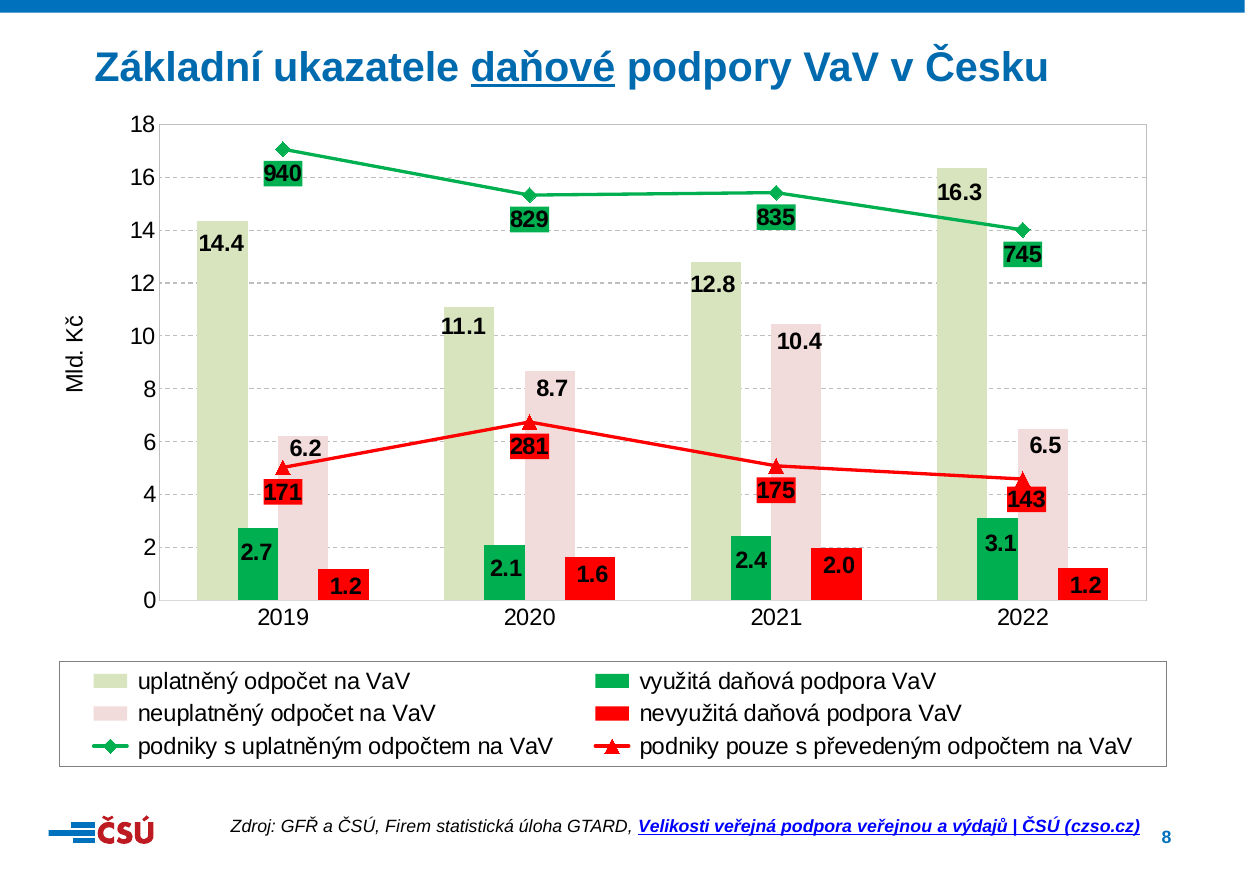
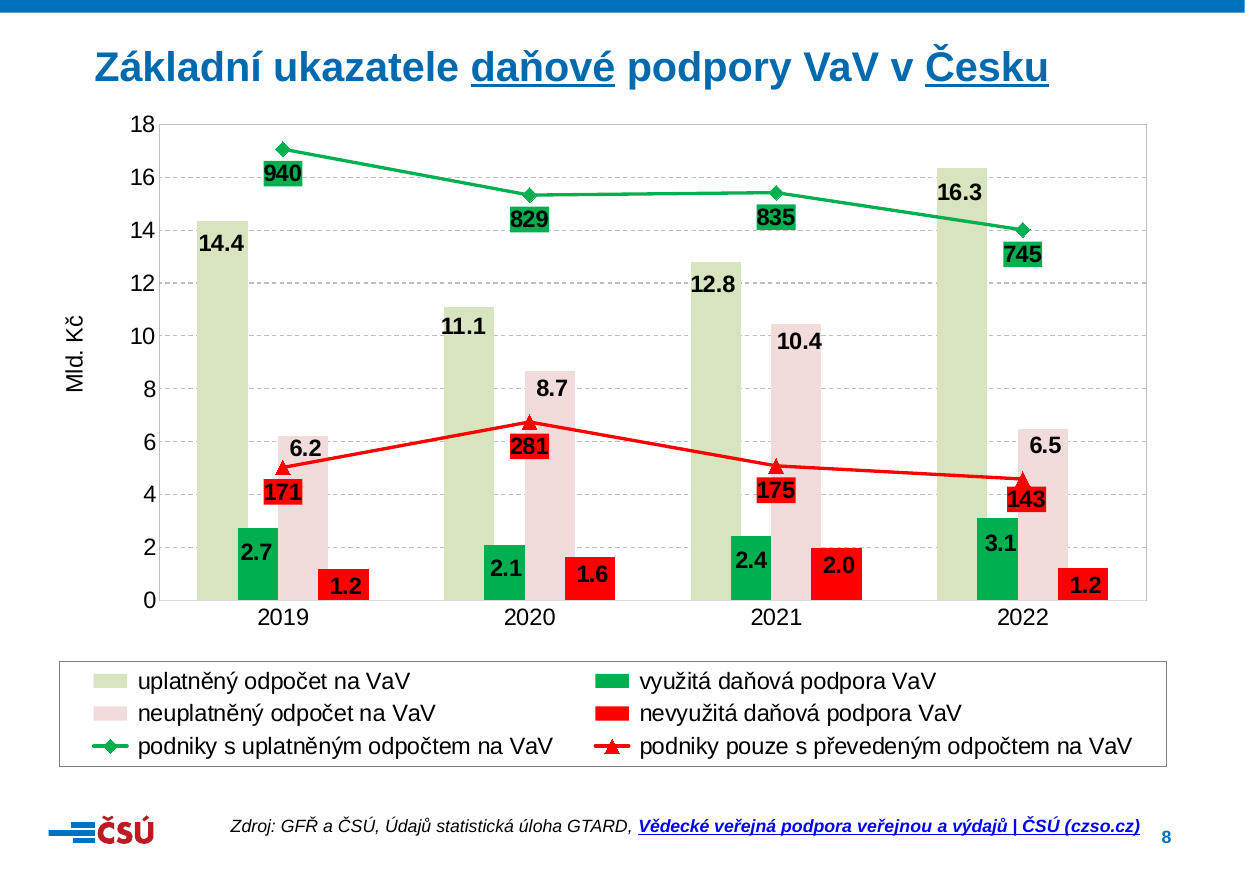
Česku underline: none -> present (987, 67)
Firem: Firem -> Údajů (408, 826)
Velikosti: Velikosti -> Vědecké (674, 826)
